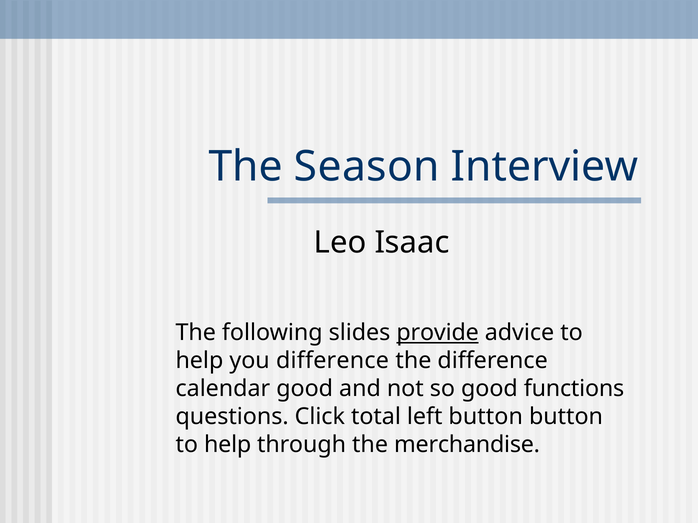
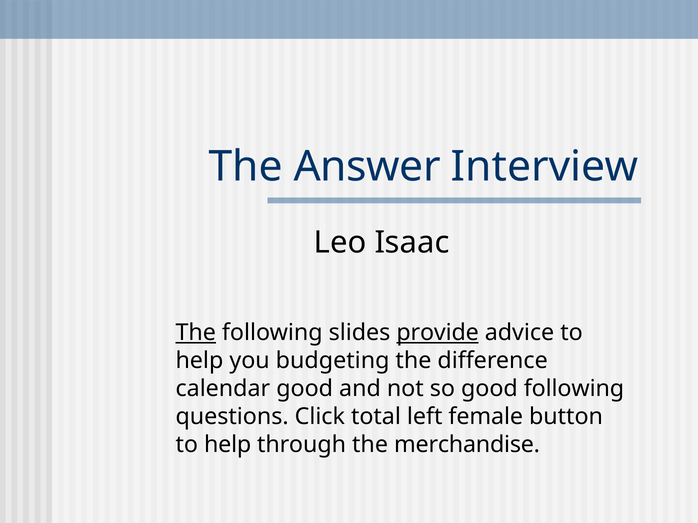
Season: Season -> Answer (367, 167)
The underline: none -> present (196, 333)
you difference: difference -> budgeting (333, 361)
good functions: functions -> following (574, 389)
left button: button -> female (486, 417)
